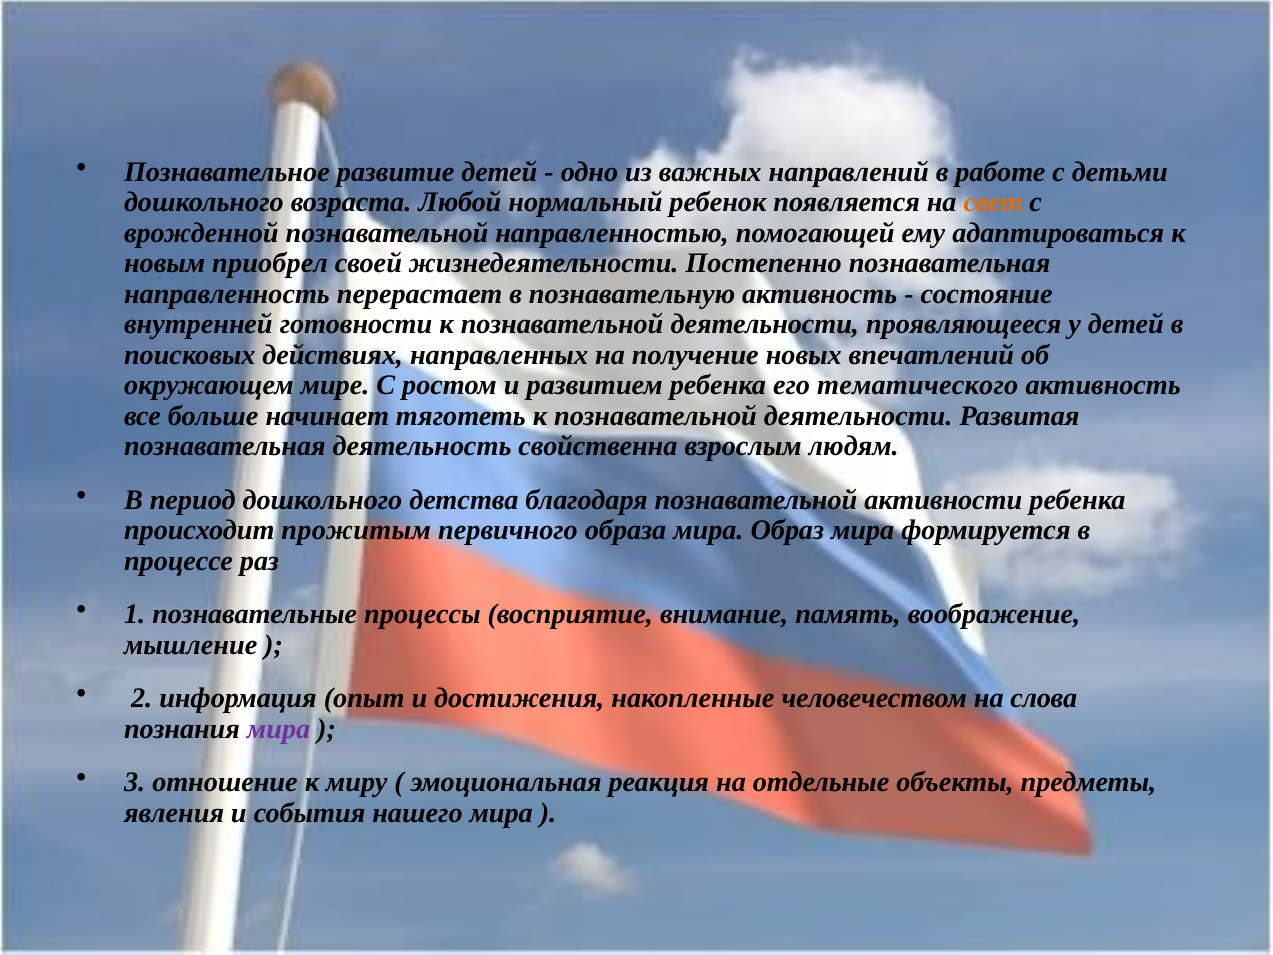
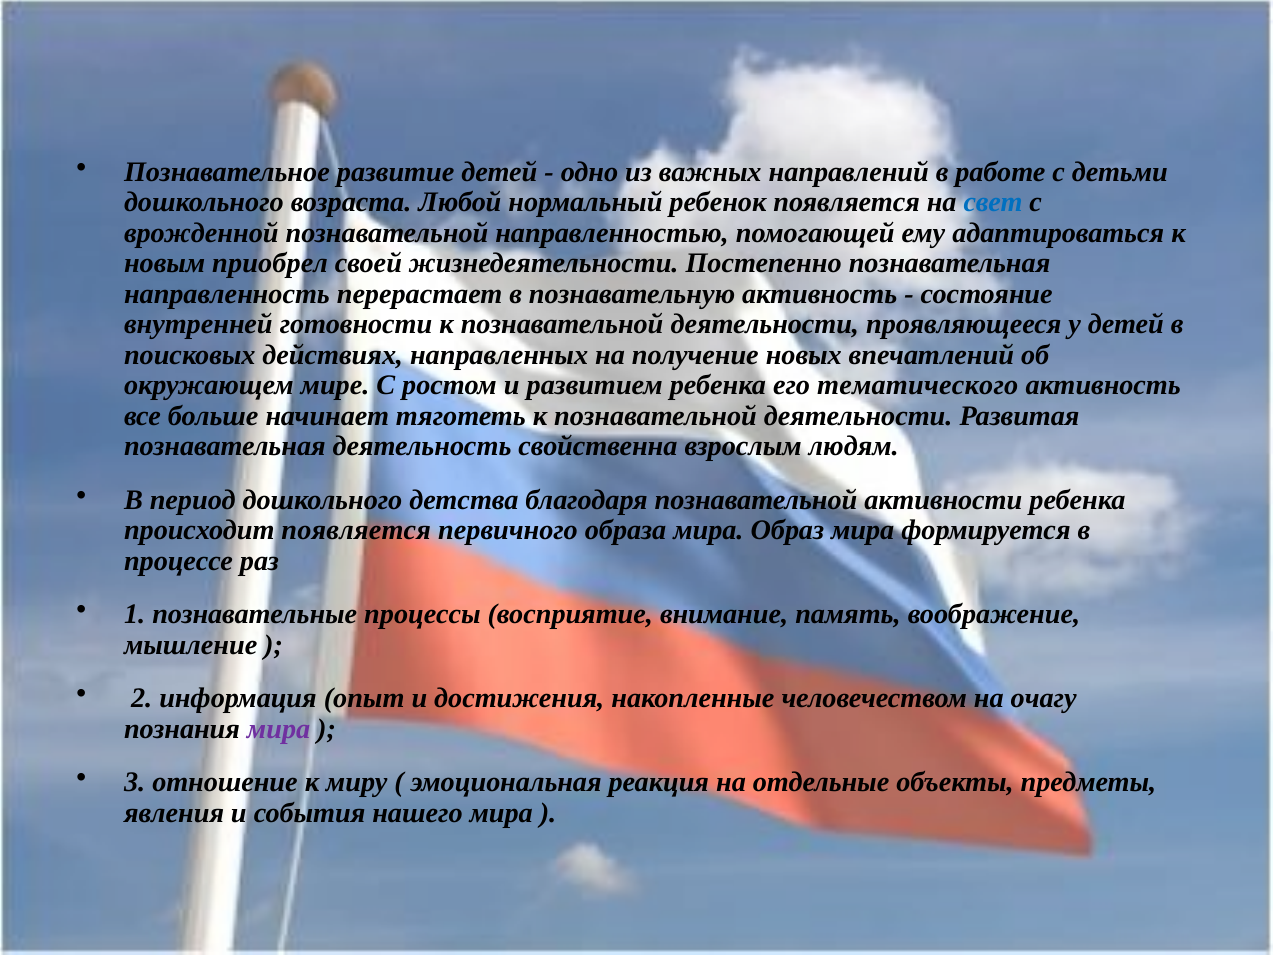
свет colour: orange -> blue (993, 202)
происходит прожитым: прожитым -> появляется (356, 530)
слова: слова -> очагу (1044, 698)
